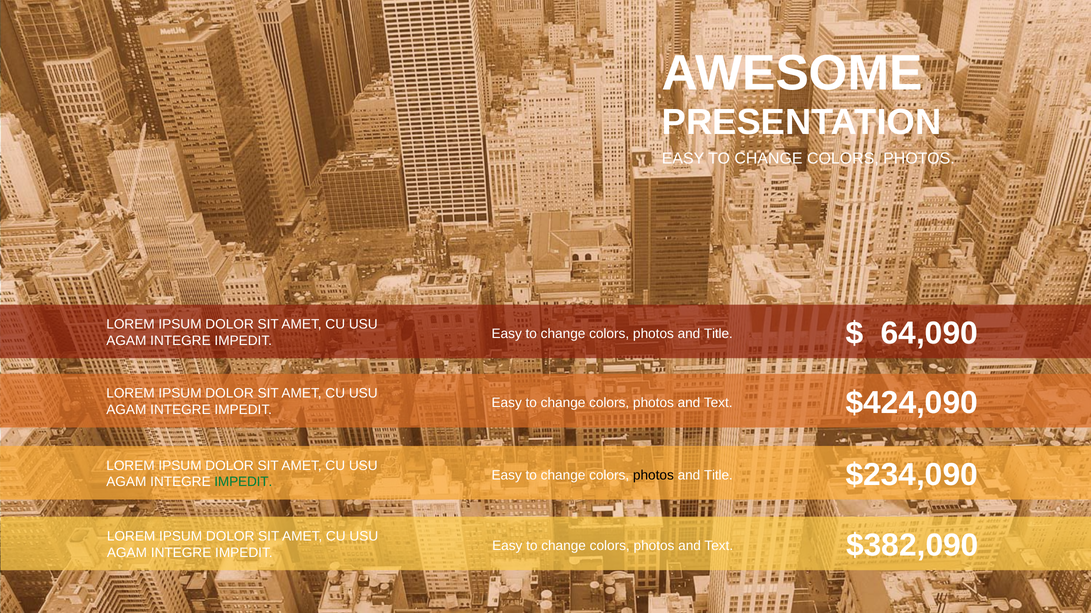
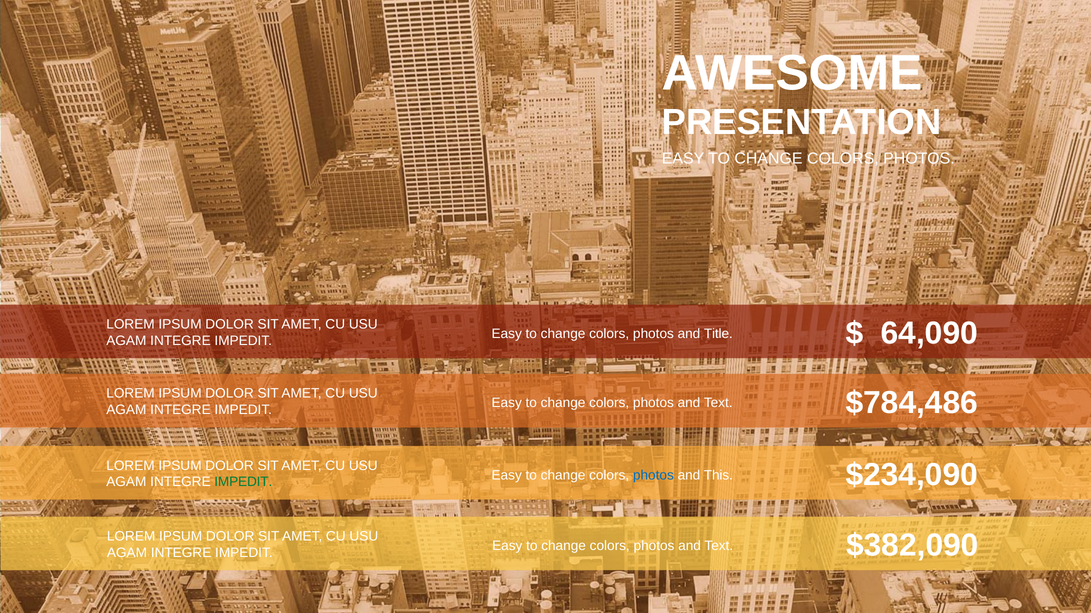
$424,090: $424,090 -> $784,486 (912, 403)
photos colour: black -> blue (653, 476)
Title: Title -> This (718, 476)
